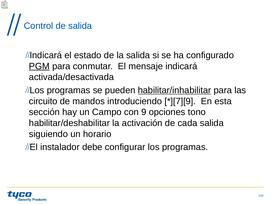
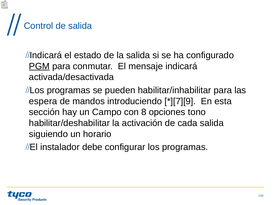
habilitar/inhabilitar underline: present -> none (175, 90)
circuito: circuito -> espera (43, 101)
9: 9 -> 8 (144, 112)
